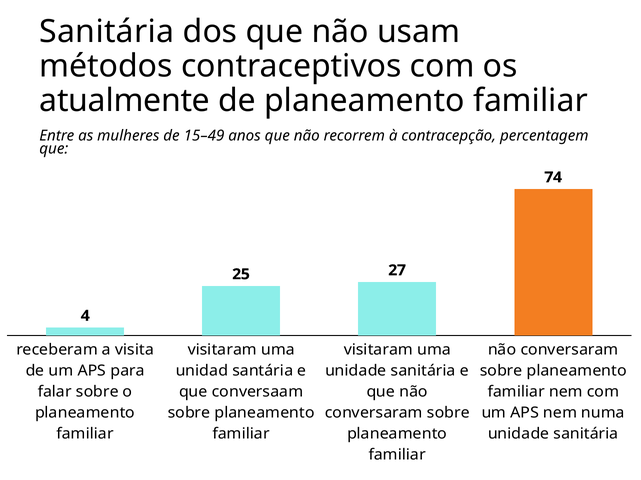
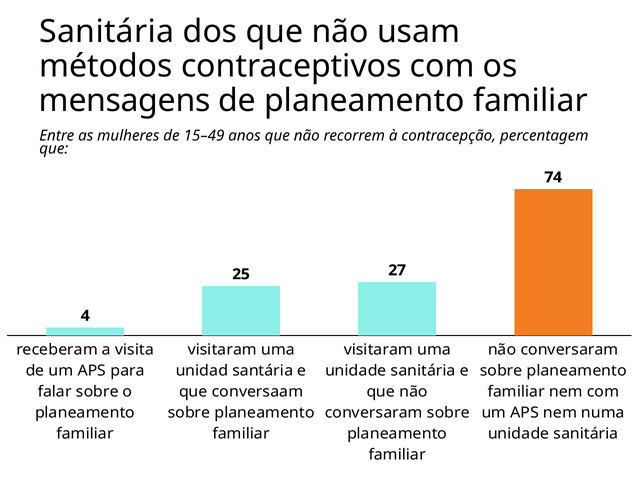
atualmente: atualmente -> mensagens (125, 101)
